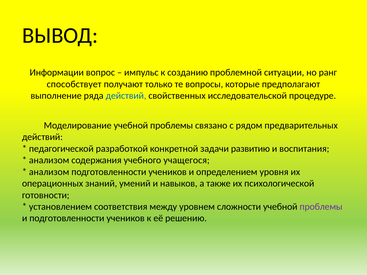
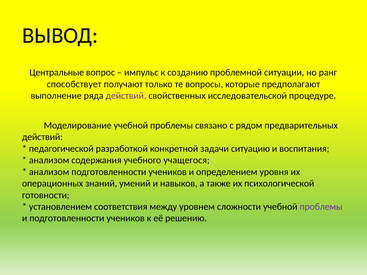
Информации: Информации -> Центральные (57, 73)
действий colour: blue -> purple (126, 96)
развитию: развитию -> ситуацию (250, 149)
